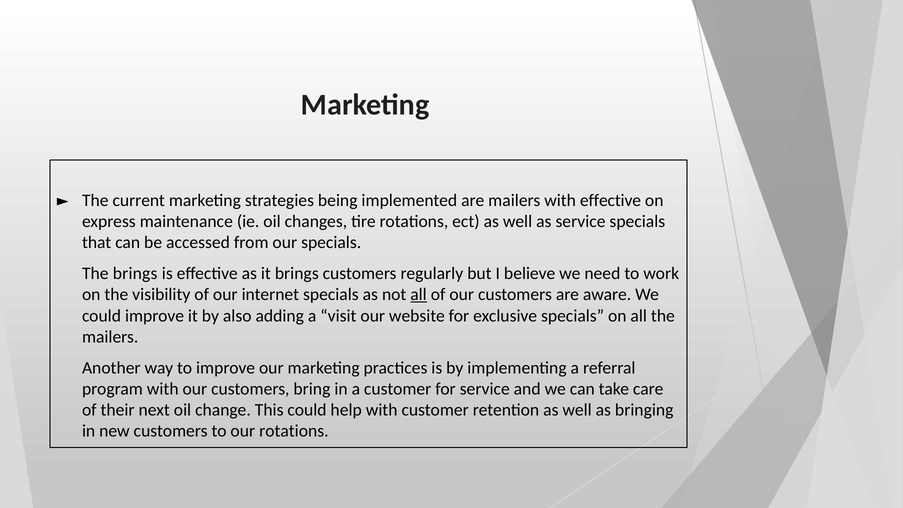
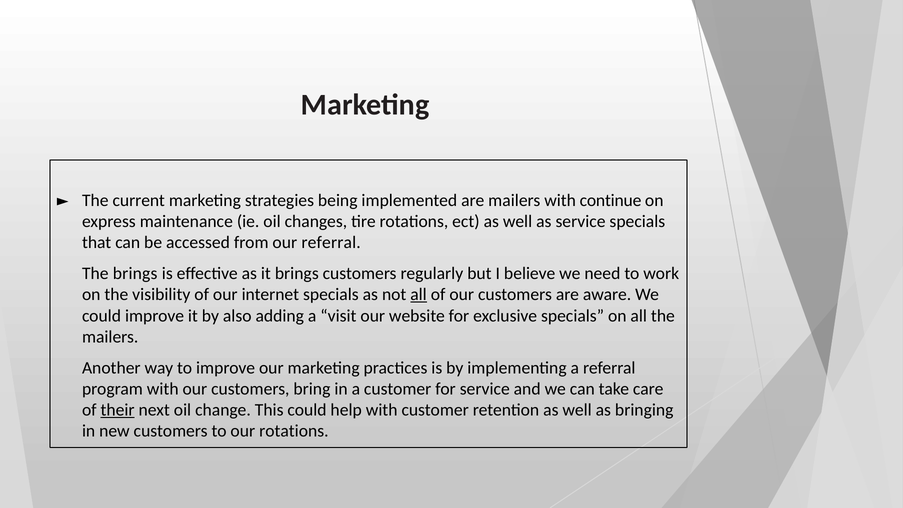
with effective: effective -> continue (611, 200)
our specials: specials -> referral (331, 242)
their underline: none -> present (118, 410)
